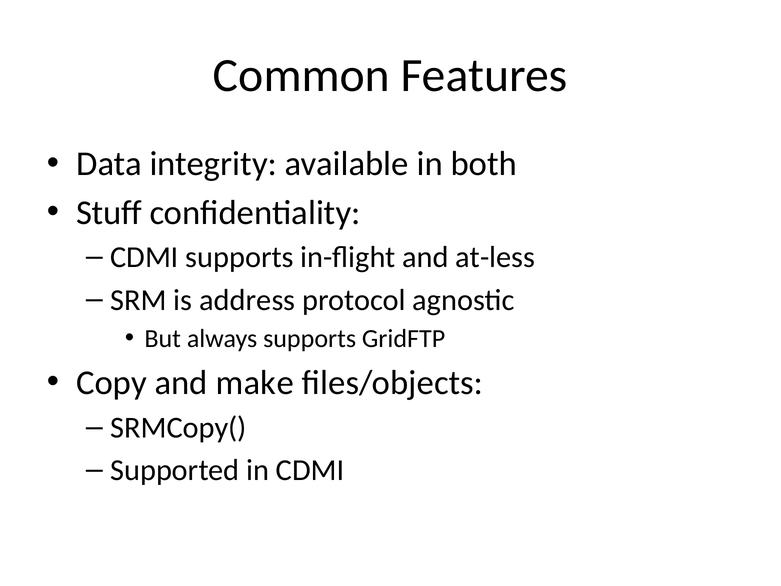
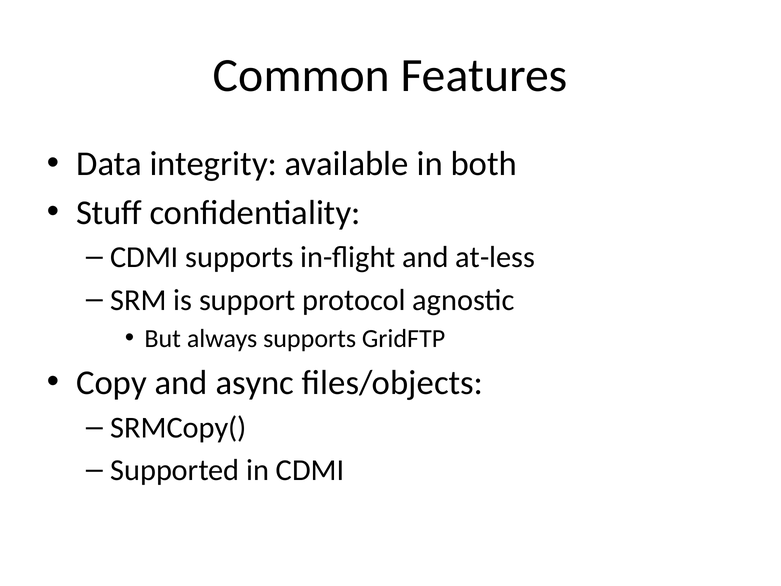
address: address -> support (247, 300)
make: make -> async (255, 383)
